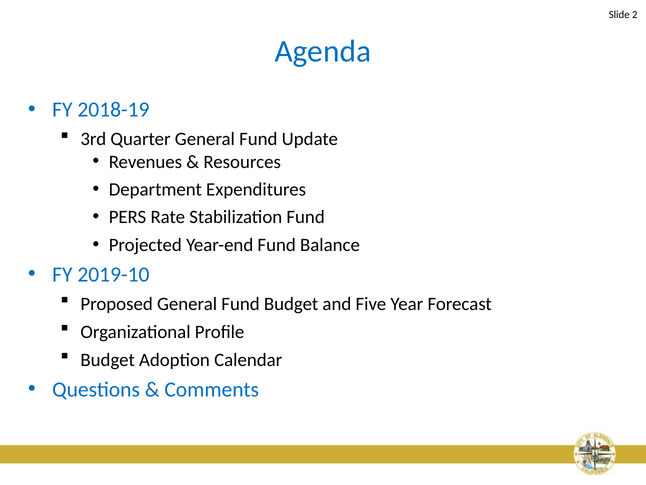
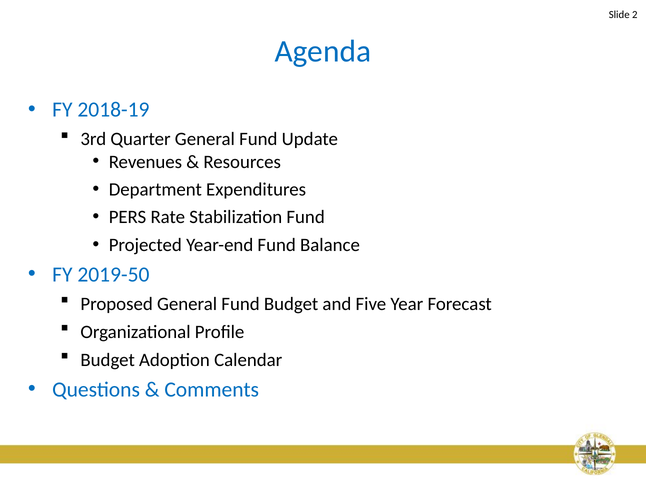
2019-10: 2019-10 -> 2019-50 (113, 274)
